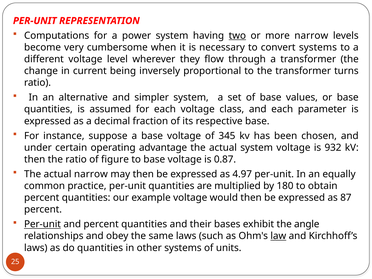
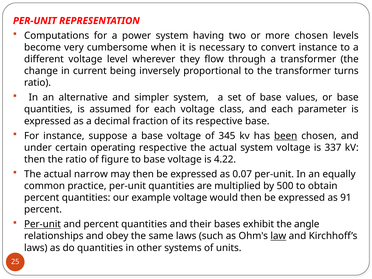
two underline: present -> none (237, 36)
more narrow: narrow -> chosen (311, 36)
convert systems: systems -> instance (318, 47)
been underline: none -> present (286, 136)
operating advantage: advantage -> respective (163, 148)
932: 932 -> 337 (333, 148)
0.87: 0.87 -> 4.22 (225, 159)
4.97: 4.97 -> 0.07 (242, 174)
180: 180 -> 500 (285, 186)
87: 87 -> 91 (346, 198)
